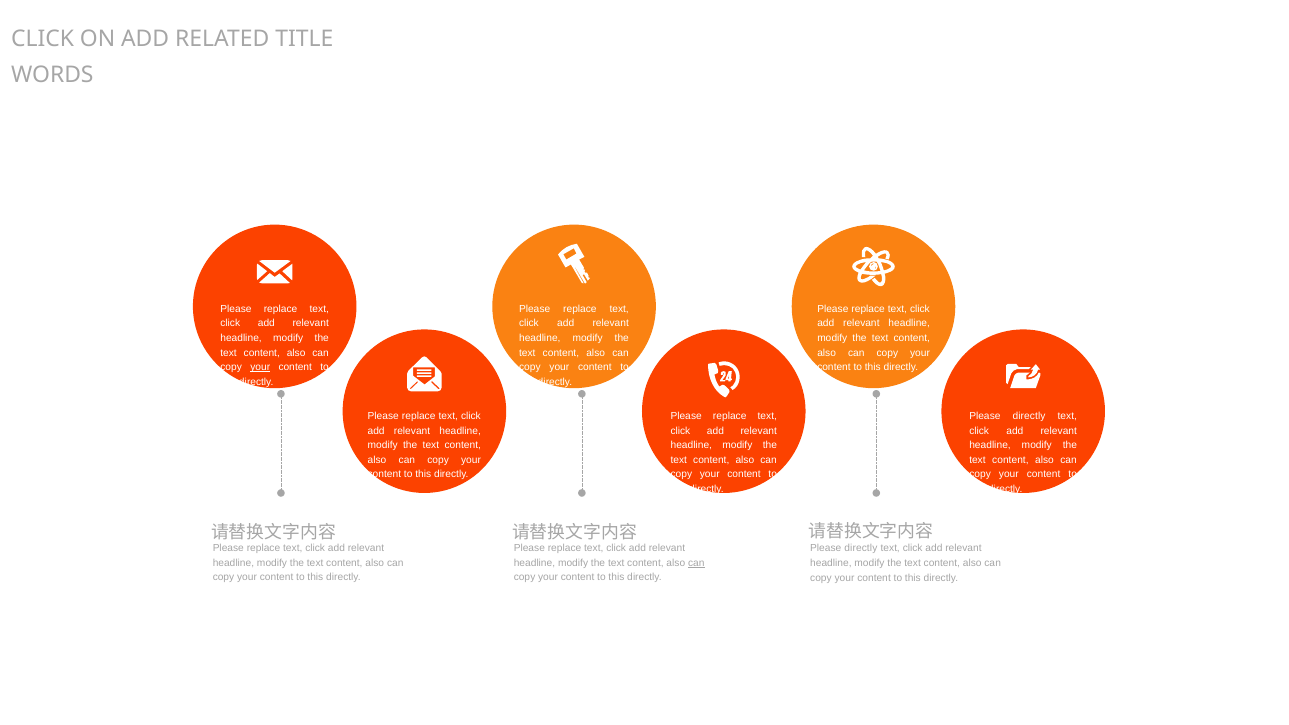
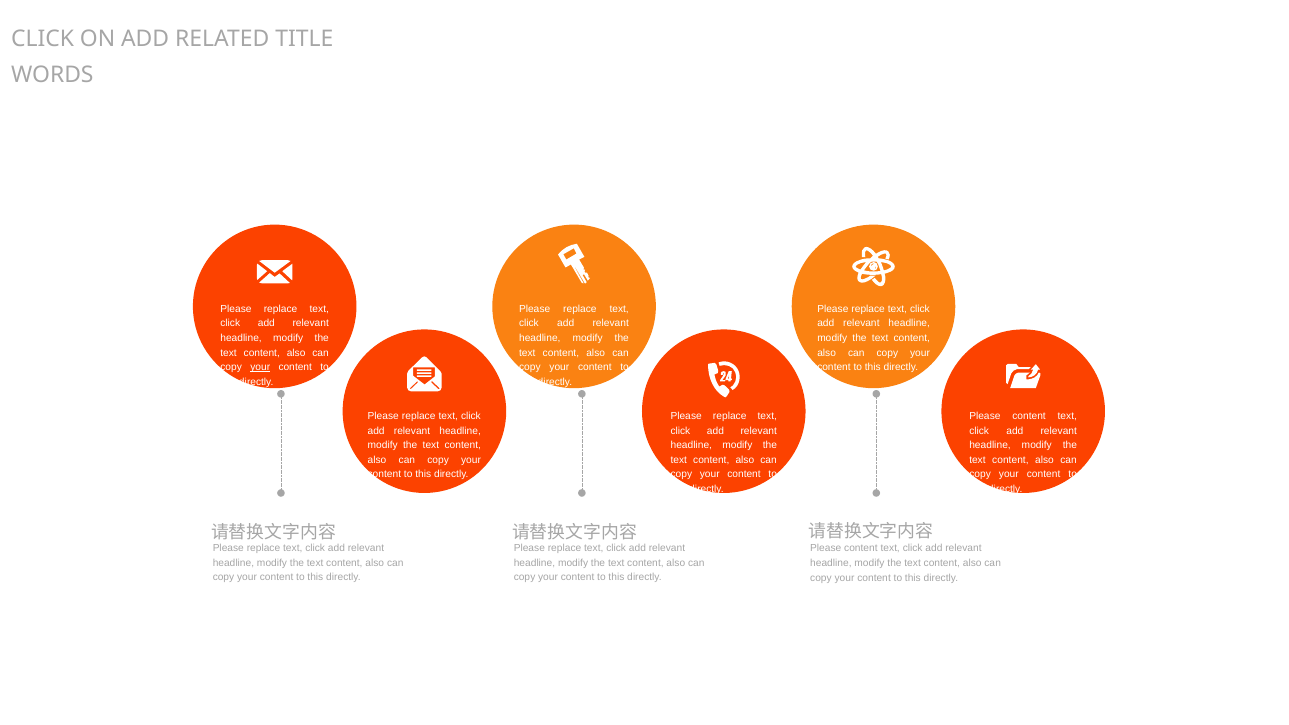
directly: directly -> content (1029, 416)
directly: directly -> content (861, 549)
can underline: present -> none (696, 563)
